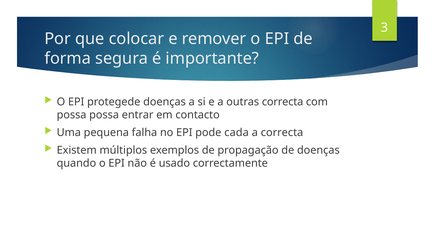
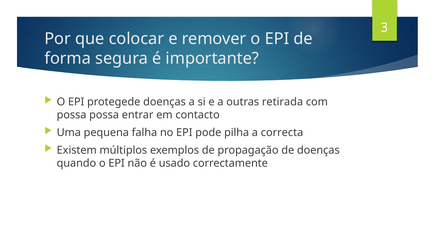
outras correcta: correcta -> retirada (282, 102)
cada: cada -> pilha (237, 132)
